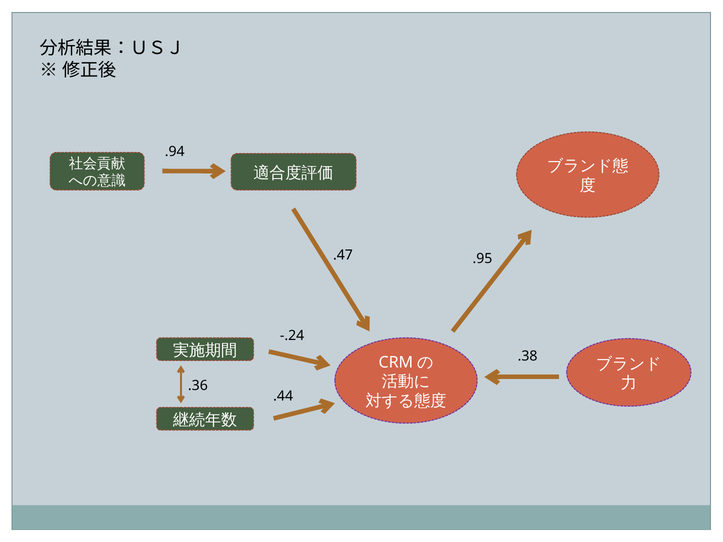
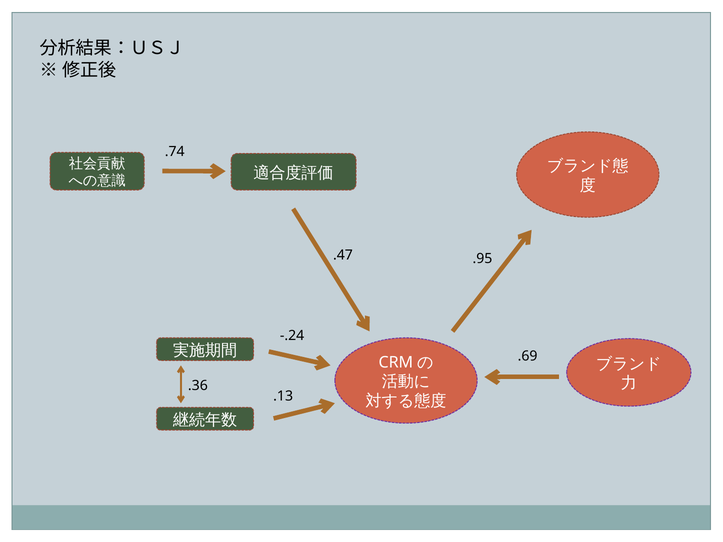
.94: .94 -> .74 (175, 152)
.38: .38 -> .69 (528, 356)
.44: .44 -> .13 (283, 396)
